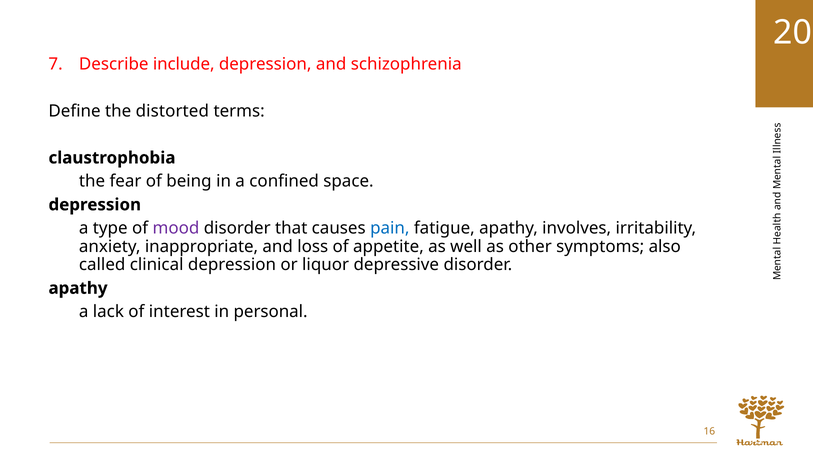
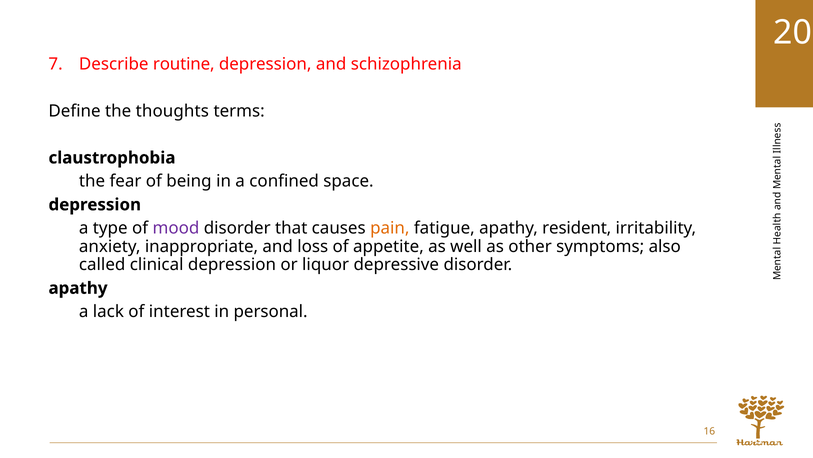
include: include -> routine (184, 64)
distorted: distorted -> thoughts (172, 111)
pain colour: blue -> orange (390, 228)
involves: involves -> resident (577, 228)
